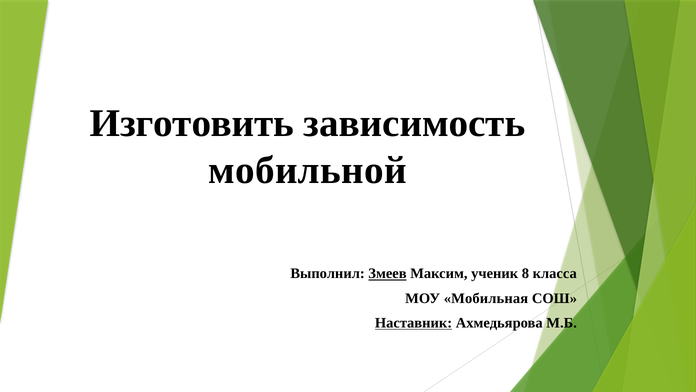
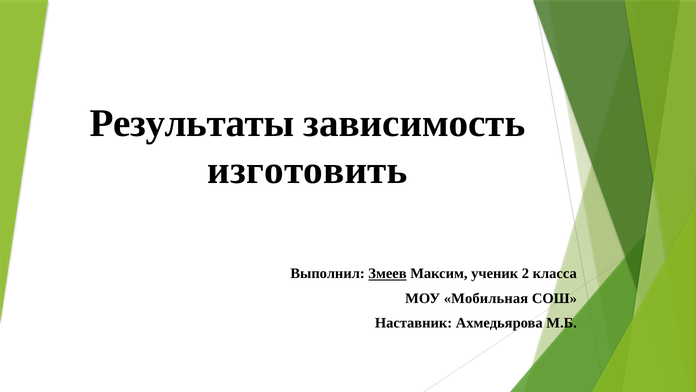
Изготовить: Изготовить -> Результаты (192, 123)
мобильной: мобильной -> изготовить (308, 170)
8: 8 -> 2 (525, 273)
Наставник underline: present -> none (414, 323)
